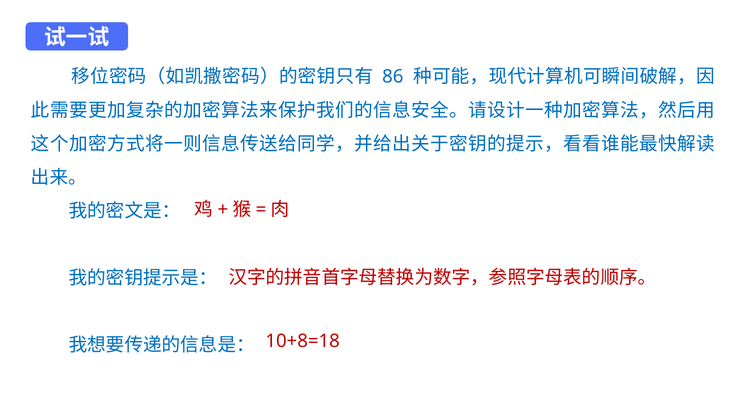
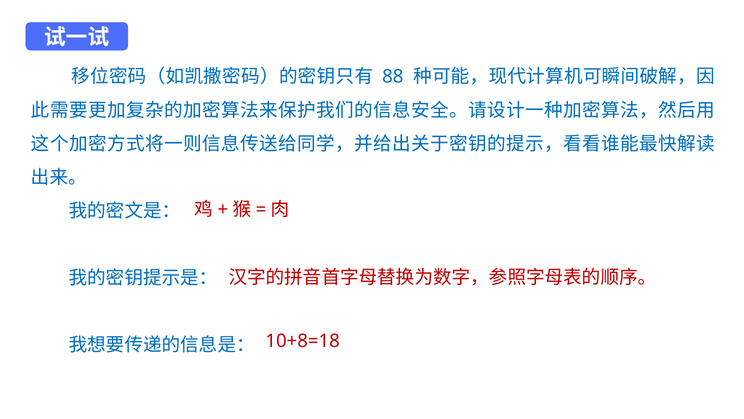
86: 86 -> 88 (393, 77)
